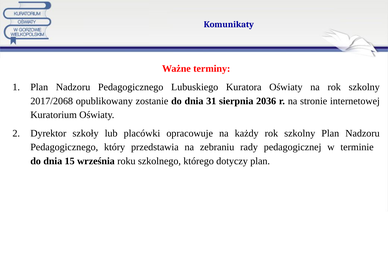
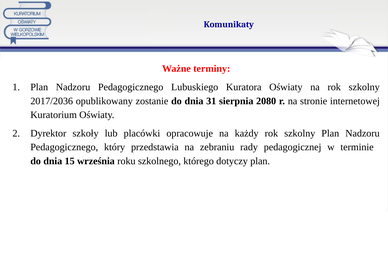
2017/2068: 2017/2068 -> 2017/2036 (52, 101)
2036: 2036 -> 2080 (266, 101)
